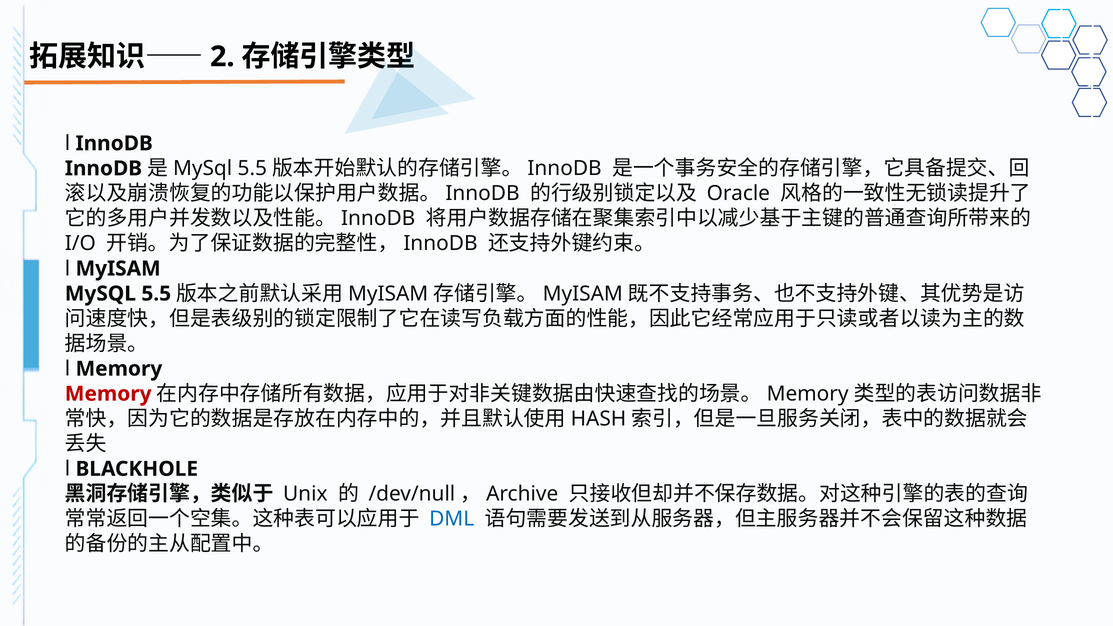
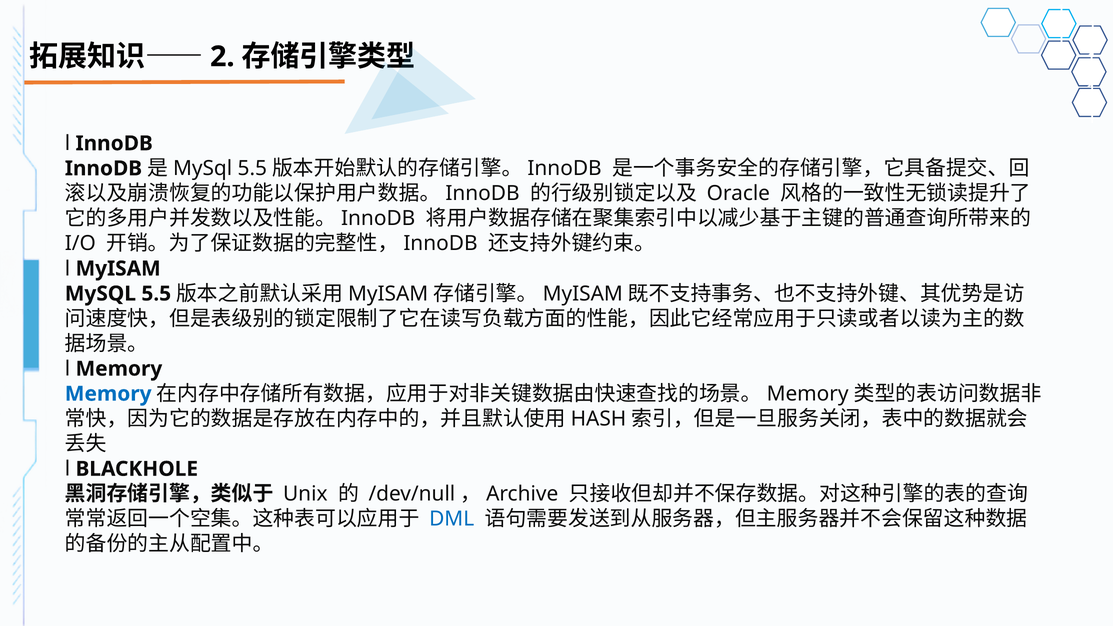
Memory colour: red -> blue (108, 394)
